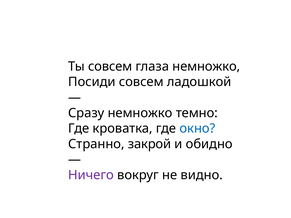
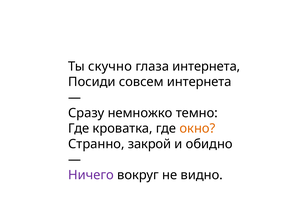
Ты совсем: совсем -> скучно (110, 66)
глаза немножко: немножко -> интернета (206, 66)
совсем ладошкой: ладошкой -> интернета (199, 82)
окно colour: blue -> orange (197, 129)
